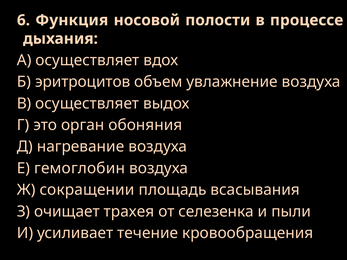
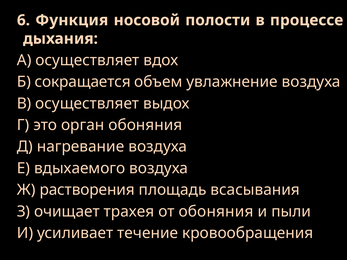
эритроцитов: эритроцитов -> сокращается (83, 82)
гемоглобин: гемоглобин -> вдыхаемого (80, 168)
сокращении: сокращении -> растворения (87, 190)
от селезенка: селезенка -> обоняния (216, 212)
